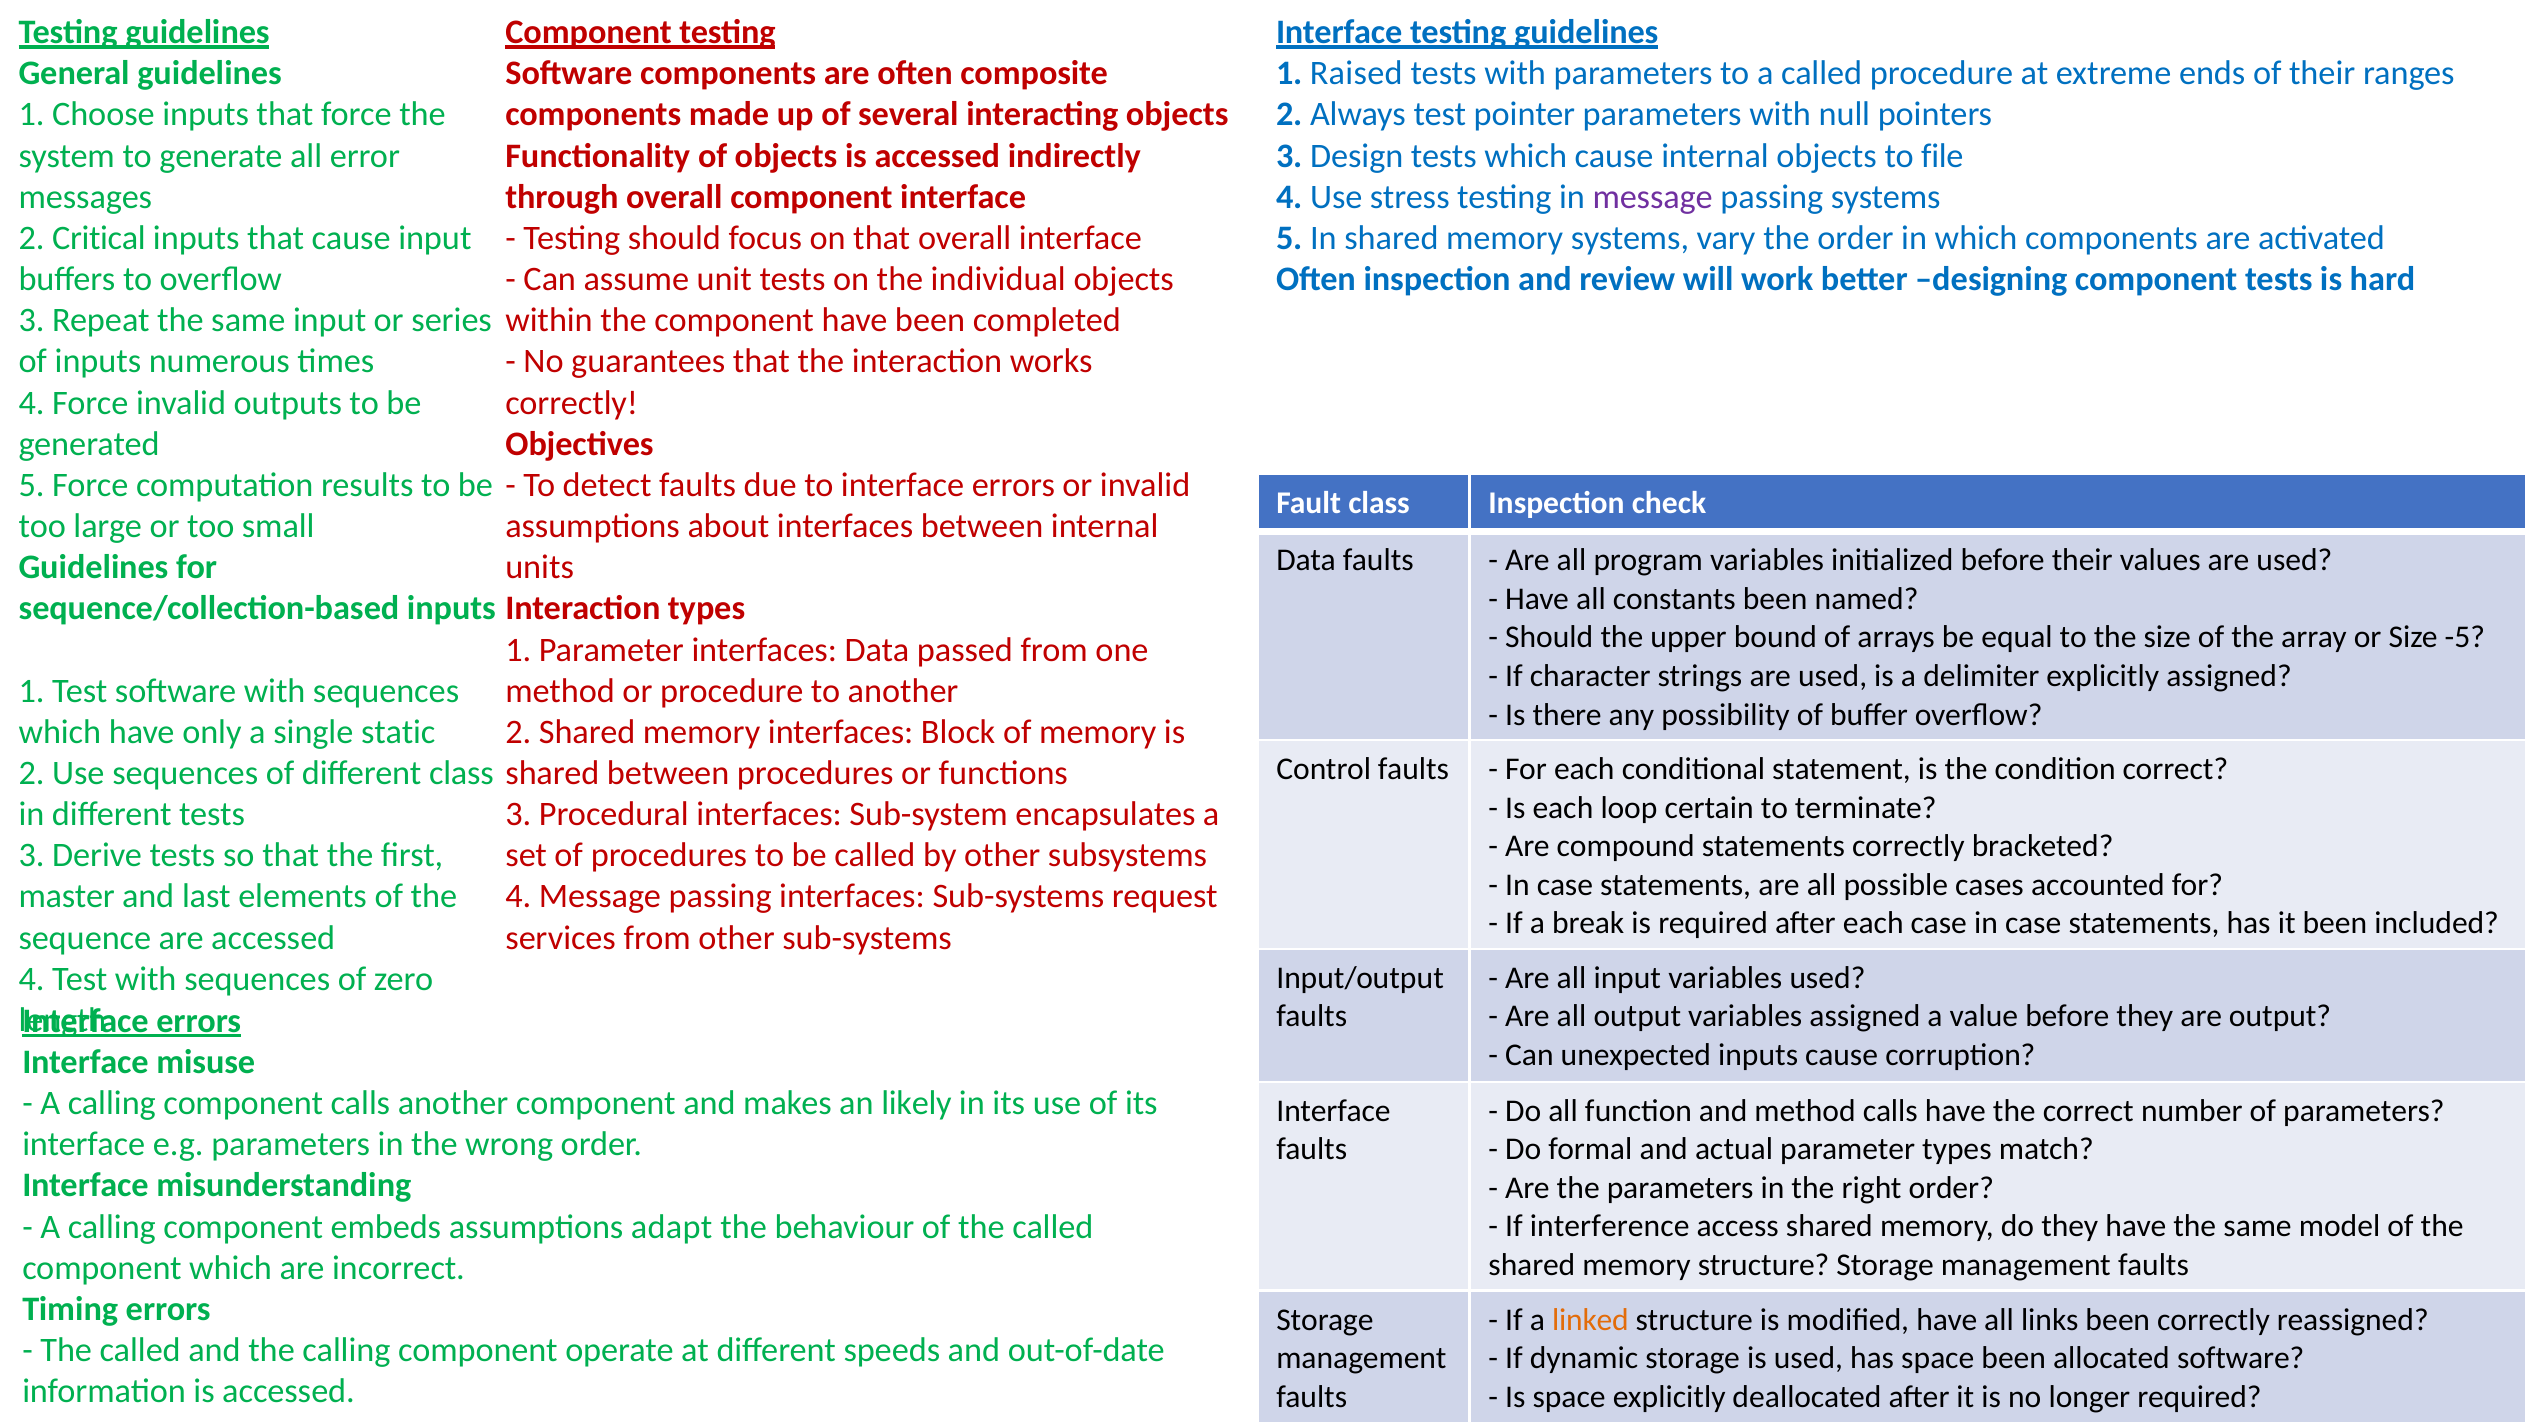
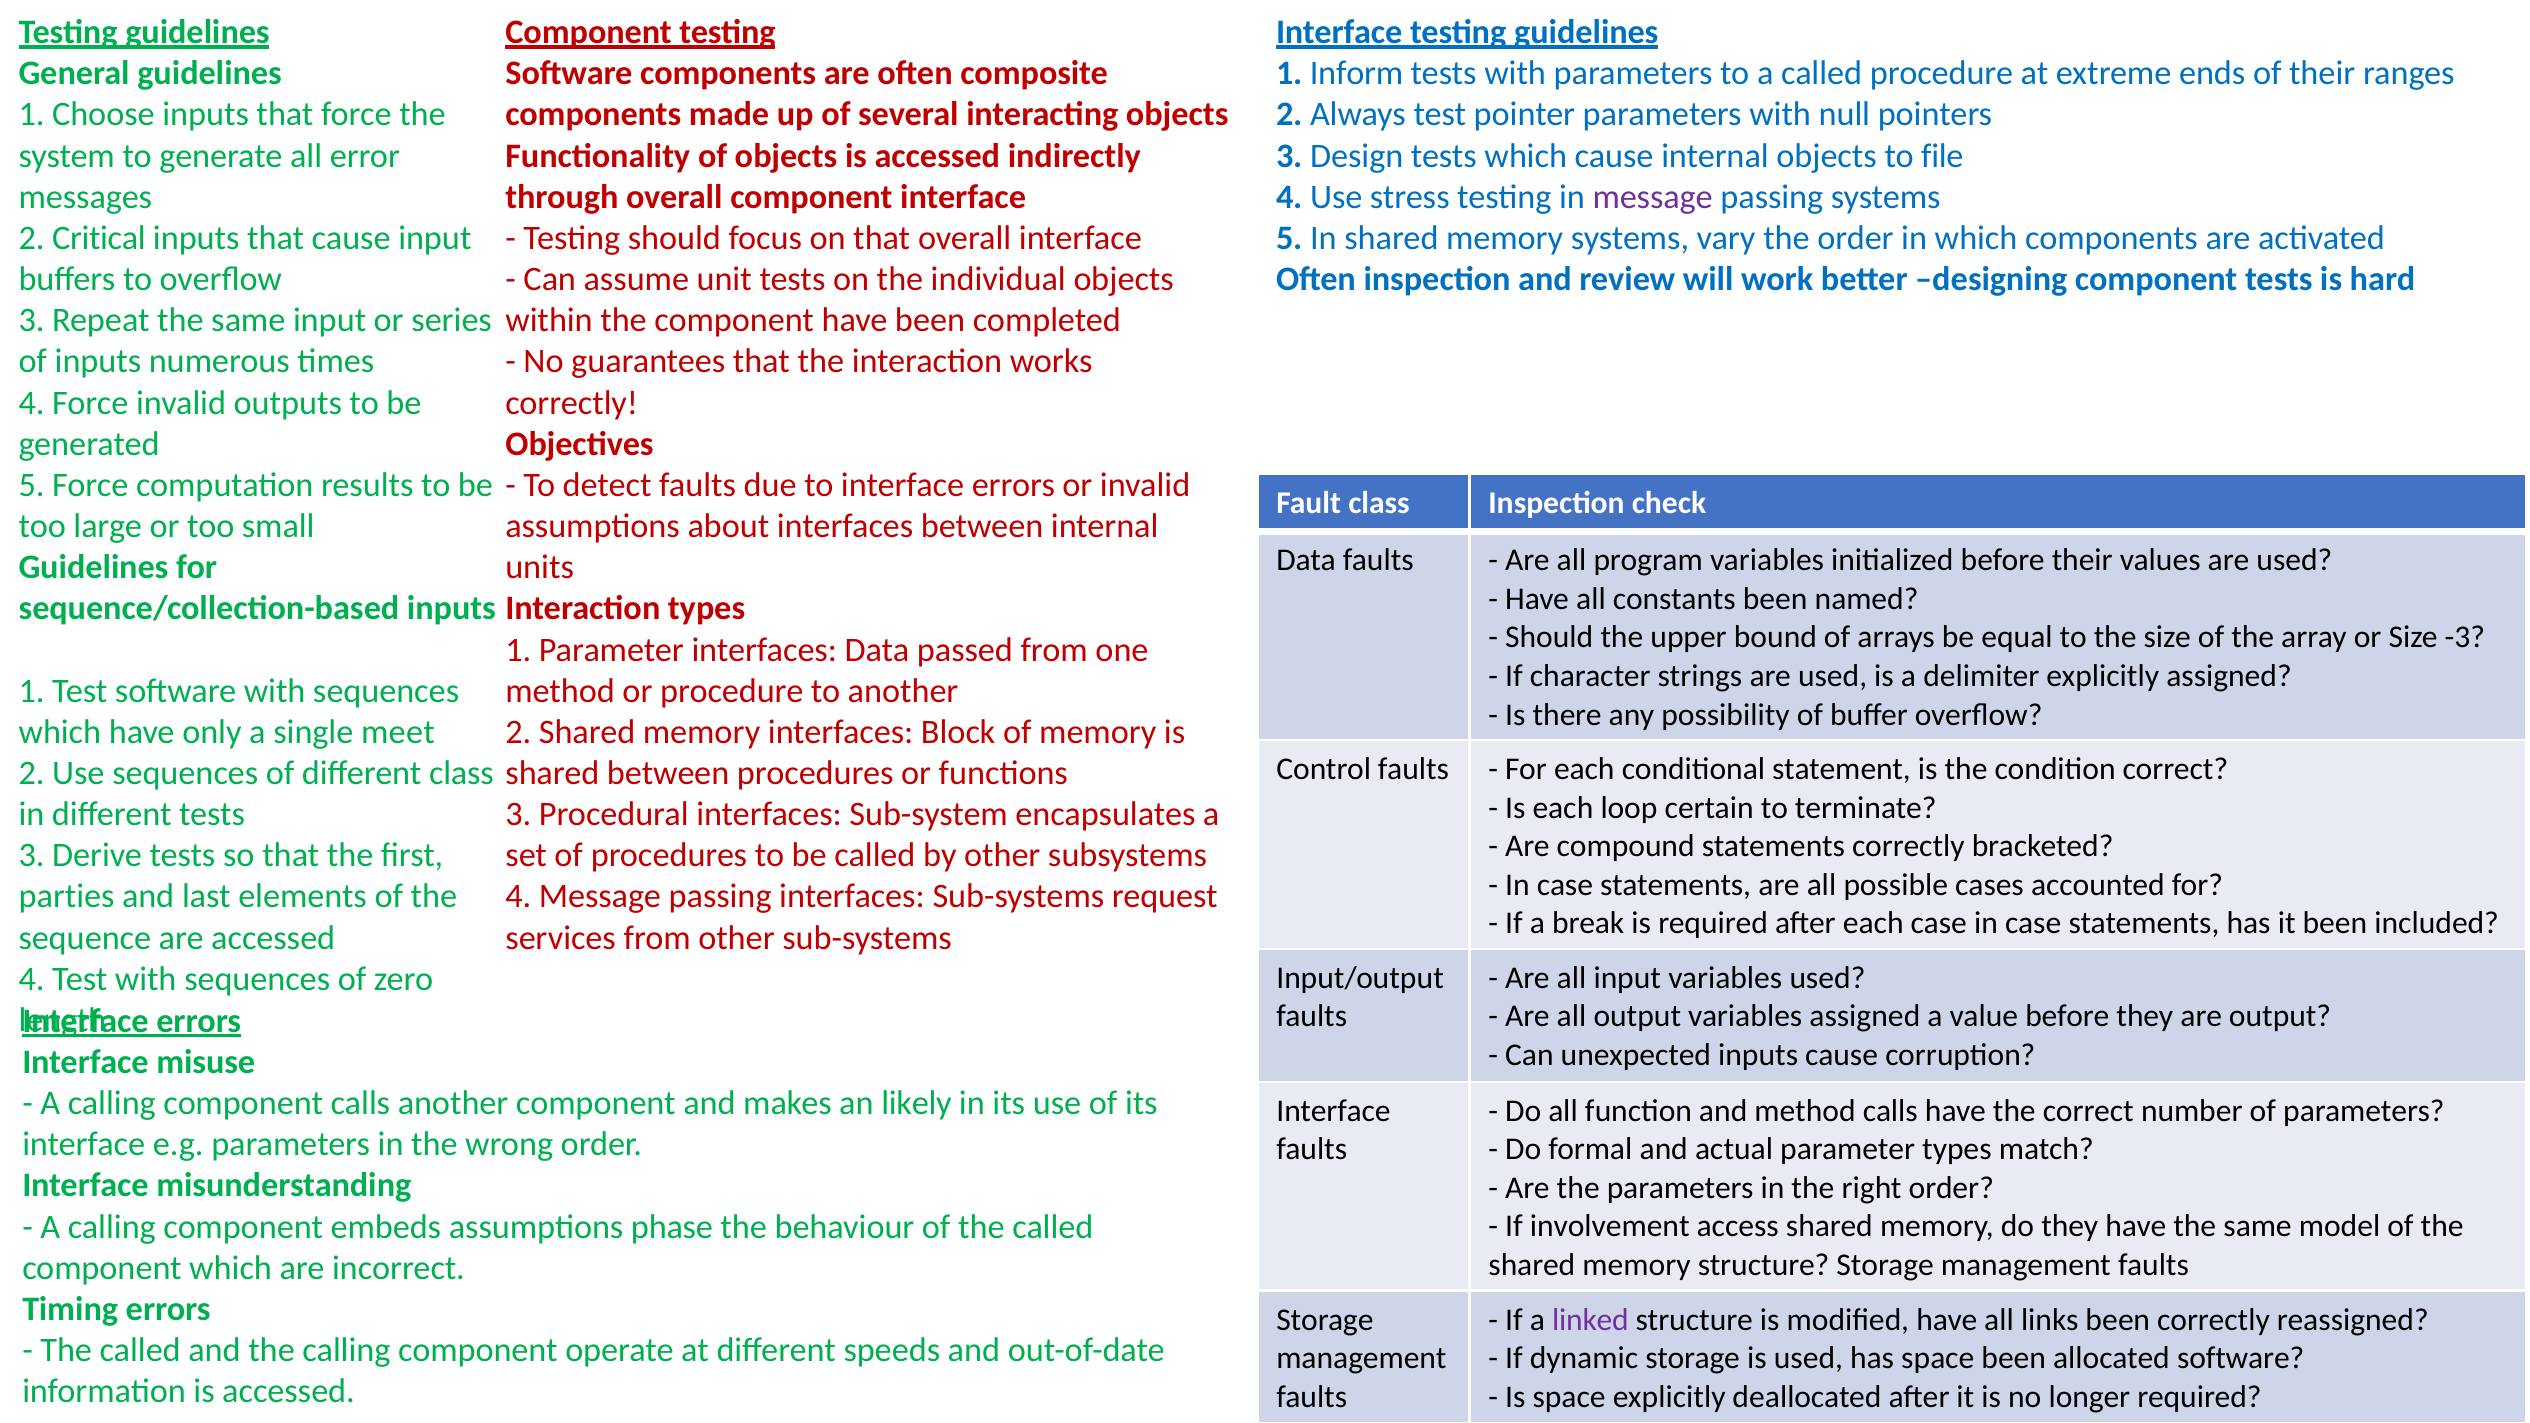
Raised: Raised -> Inform (1357, 73)
-5: -5 -> -3 (2465, 638)
static: static -> meet (398, 732)
master: master -> parties (67, 897)
adapt: adapt -> phase (672, 1227)
interference: interference -> involvement (1610, 1227)
linked colour: orange -> purple (1590, 1320)
